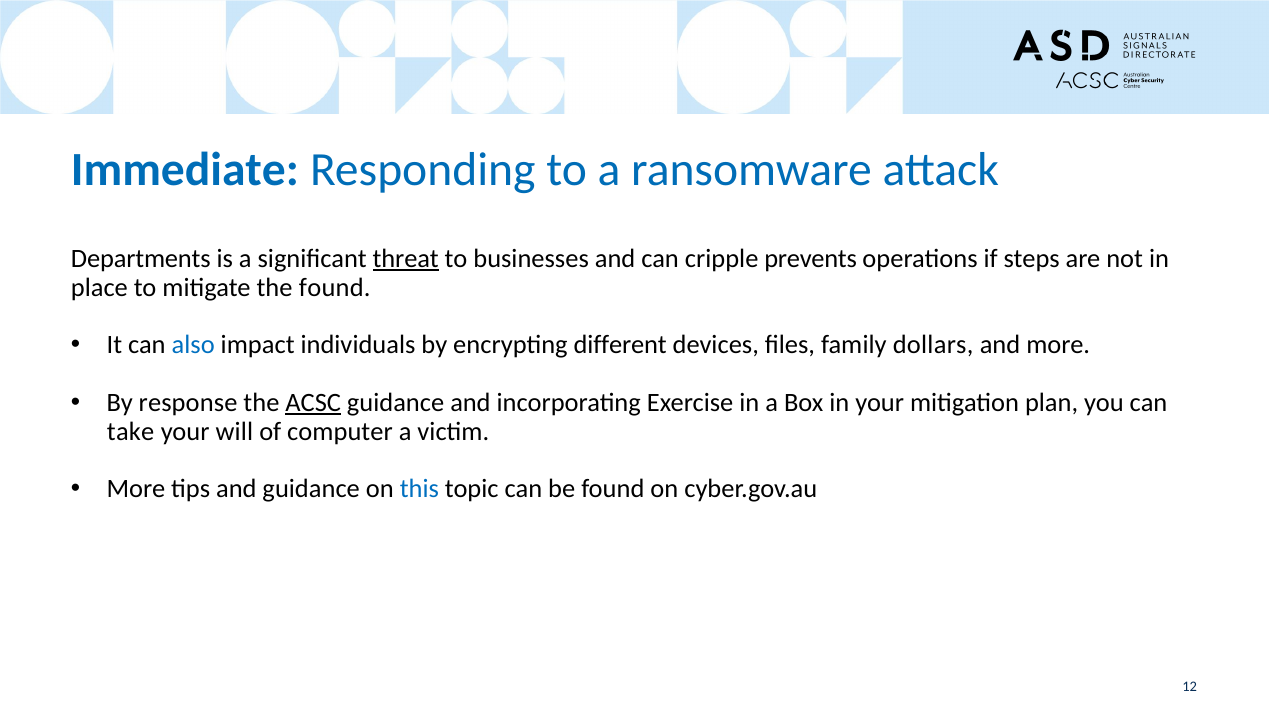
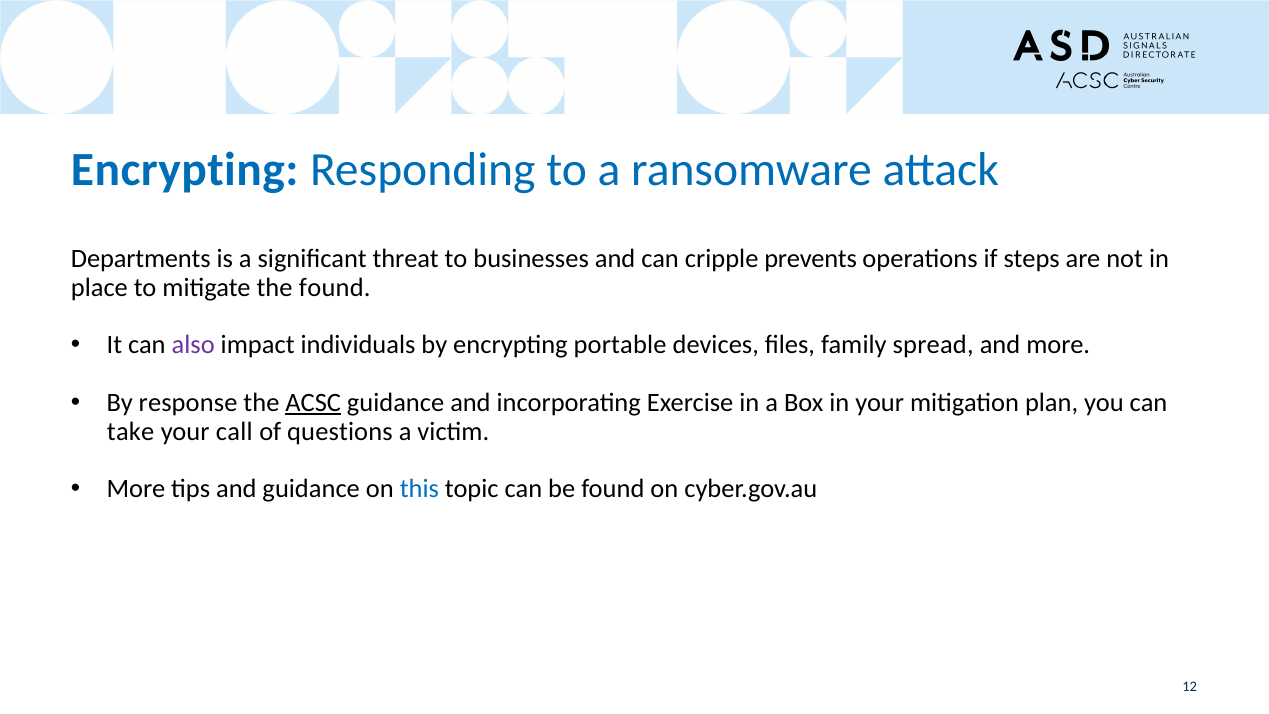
Immediate: Immediate -> Encrypting (185, 169)
threat underline: present -> none (406, 259)
also colour: blue -> purple (193, 345)
different: different -> portable (620, 345)
dollars: dollars -> spread (933, 345)
will: will -> call (234, 431)
computer: computer -> questions (340, 431)
